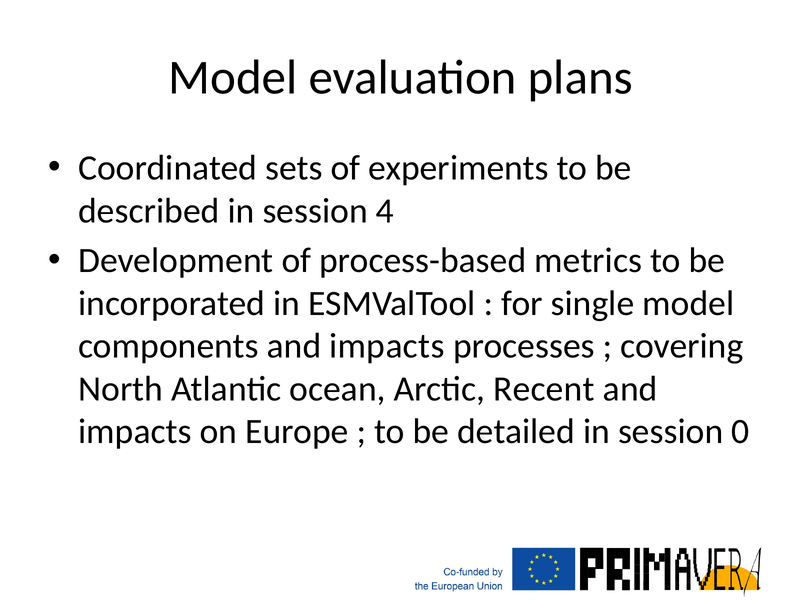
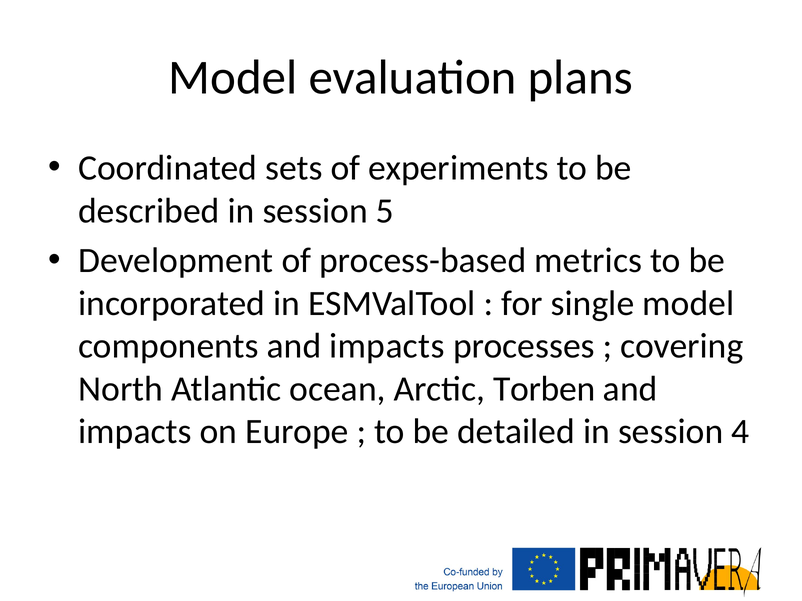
4: 4 -> 5 (385, 211)
Recent: Recent -> Torben (544, 389)
0: 0 -> 4 (740, 432)
